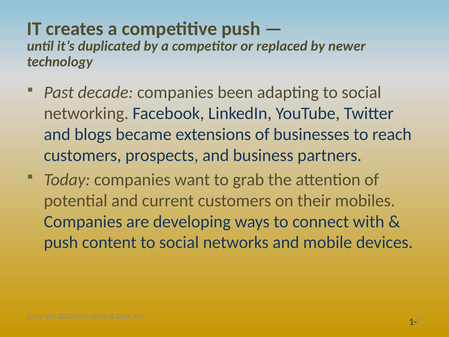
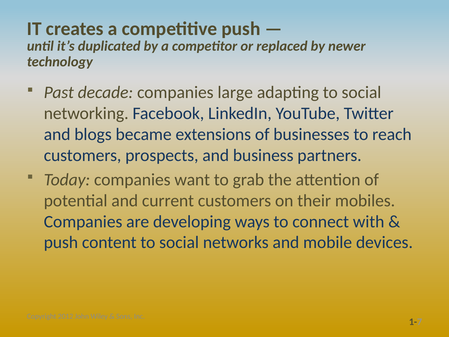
been: been -> large (235, 92)
